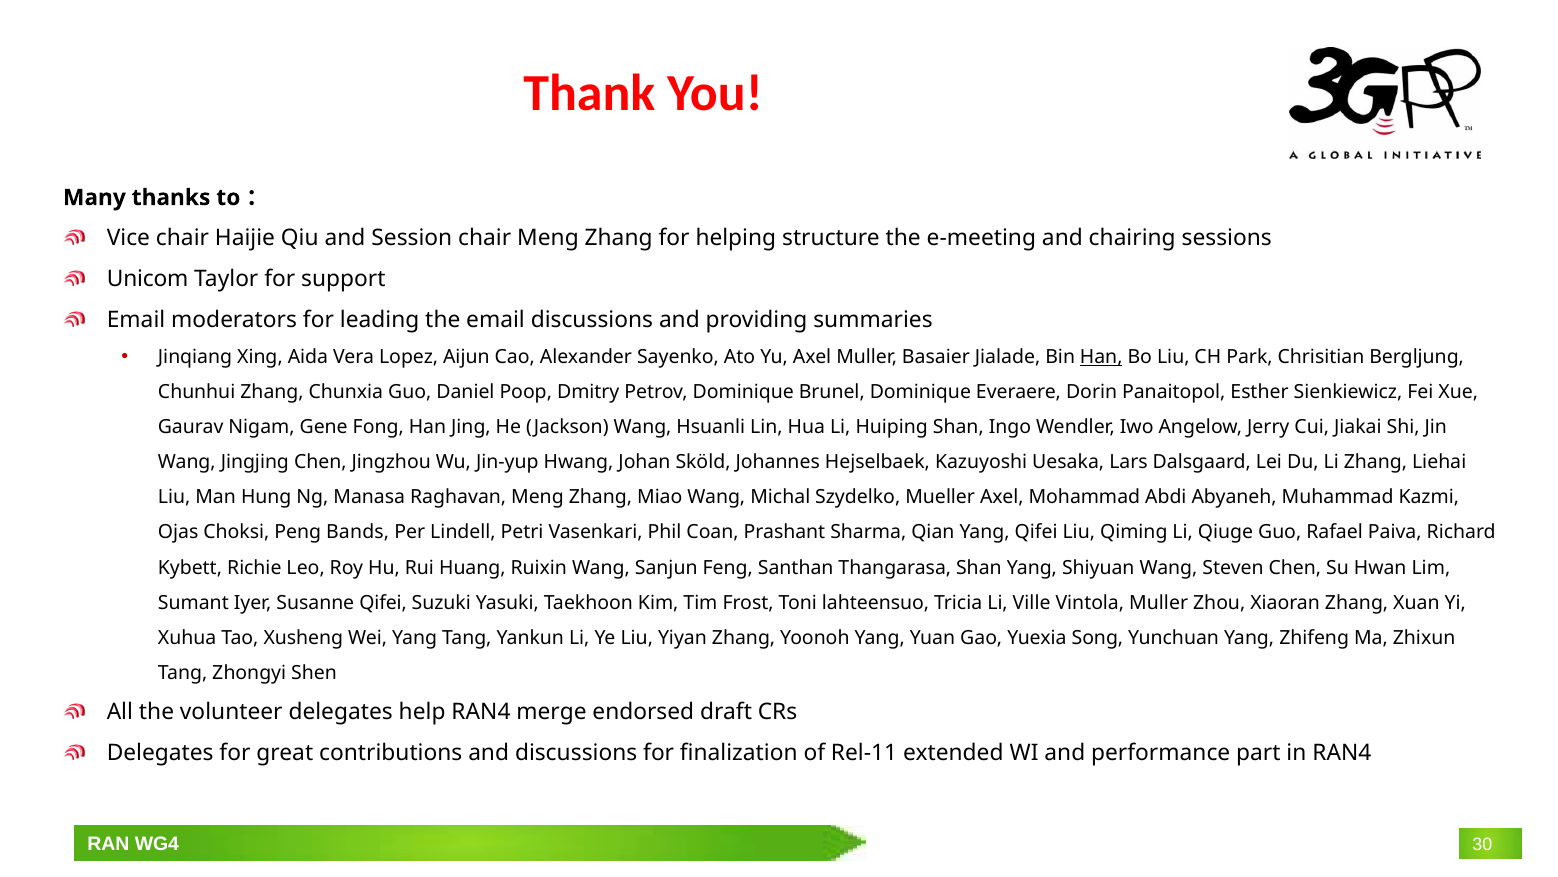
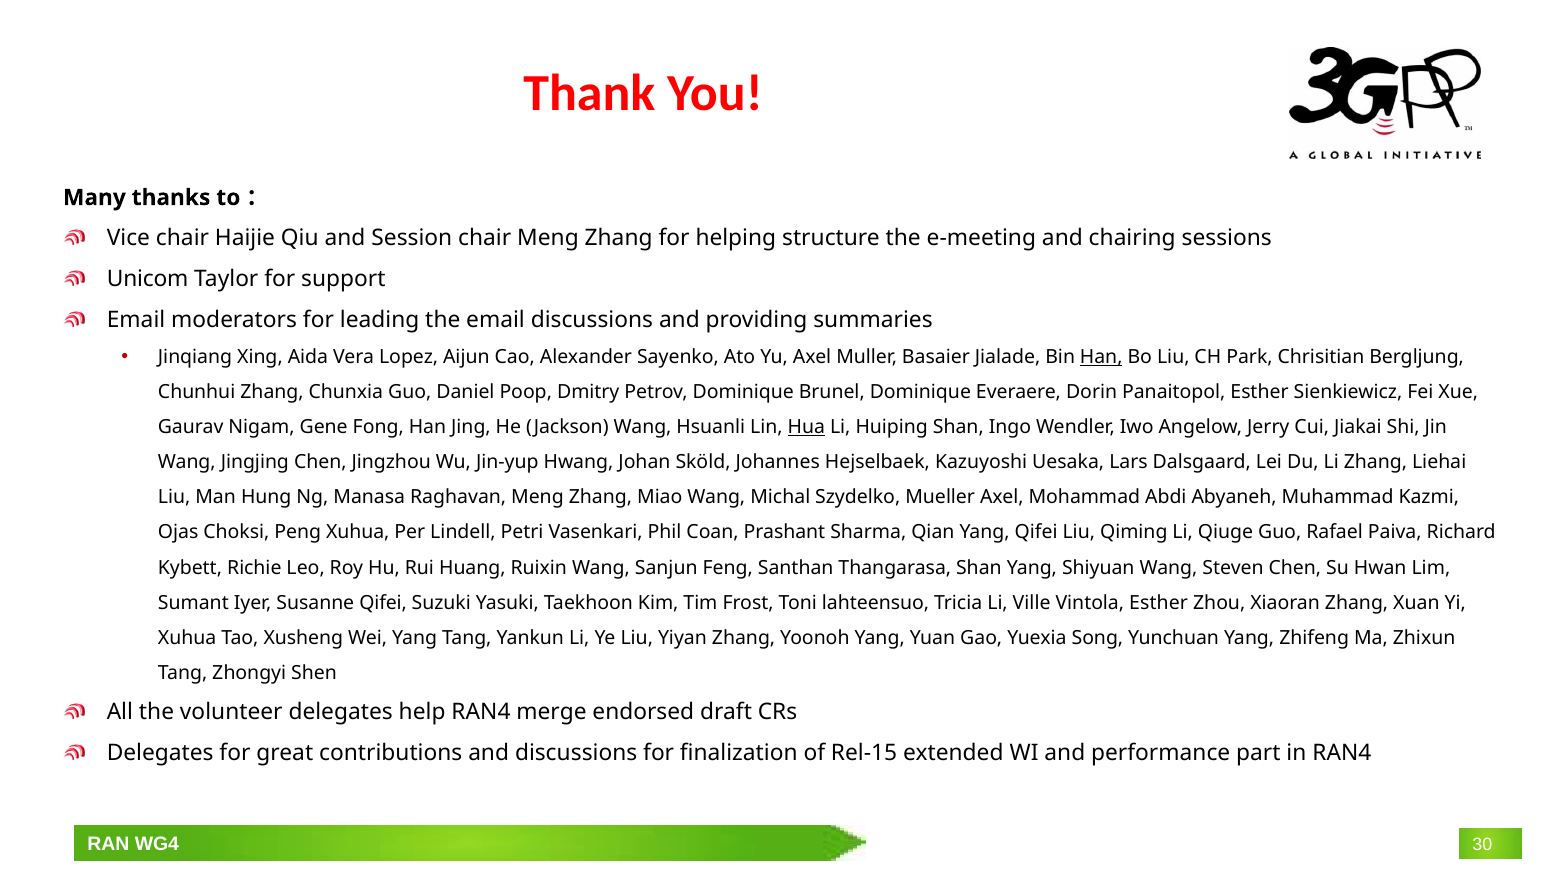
Hua underline: none -> present (806, 427)
Peng Bands: Bands -> Xuhua (358, 532)
Vintola Muller: Muller -> Esther (1159, 602)
Rel-11: Rel-11 -> Rel-15 (864, 752)
